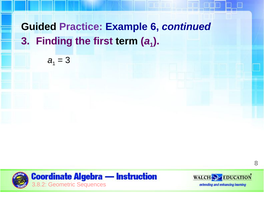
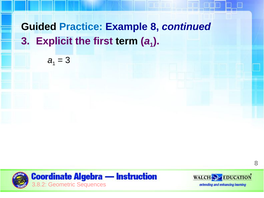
Practice colour: purple -> blue (81, 27)
Example 6: 6 -> 8 (155, 27)
Finding: Finding -> Explicit (54, 41)
